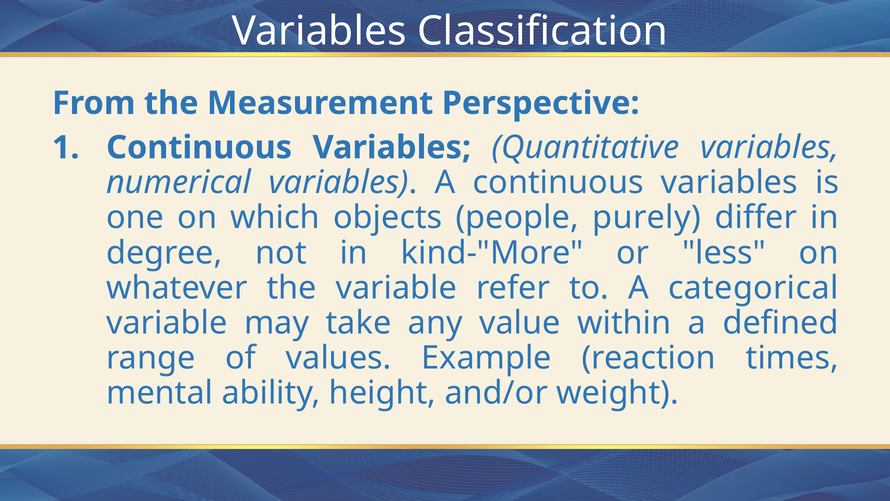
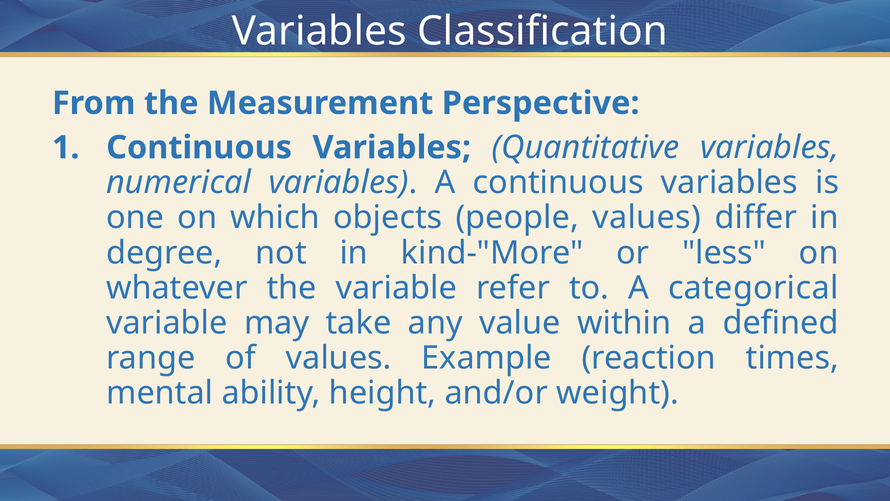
people purely: purely -> values (647, 218)
